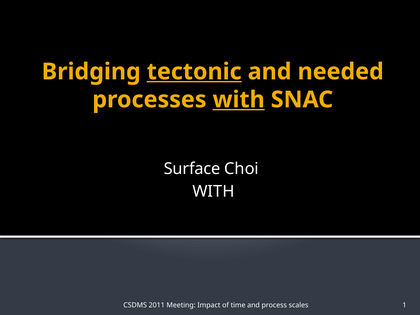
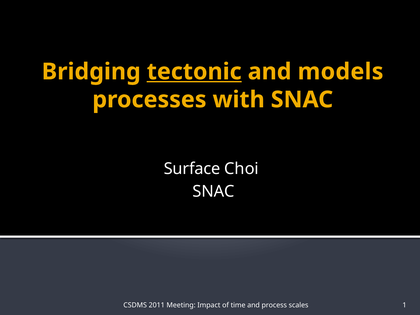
needed: needed -> models (341, 72)
with underline: present -> none (239, 100)
WITH: WITH -> SNAC (213, 192)
